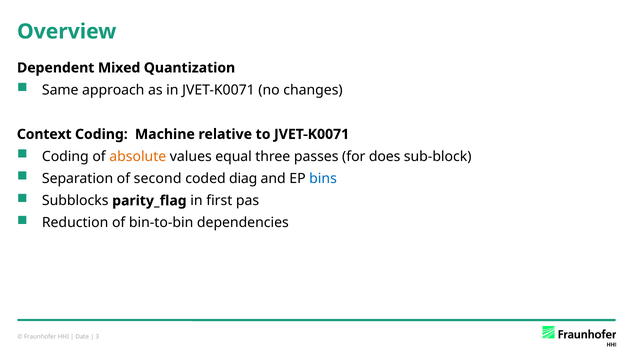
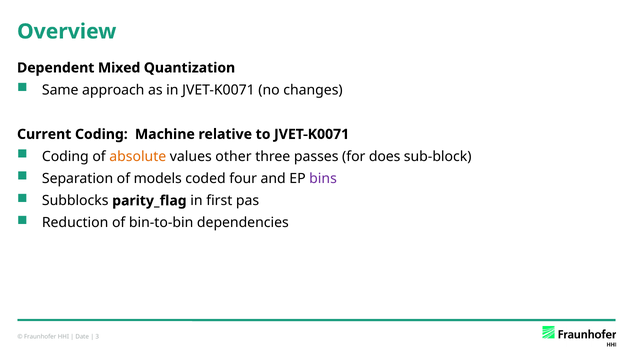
Context: Context -> Current (44, 134)
equal: equal -> other (233, 156)
second: second -> models (158, 179)
diag: diag -> four (243, 179)
bins colour: blue -> purple (323, 179)
